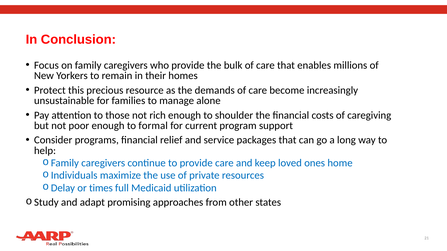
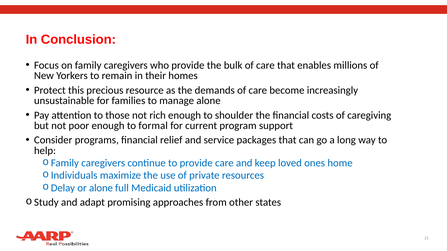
or times: times -> alone (101, 188)
